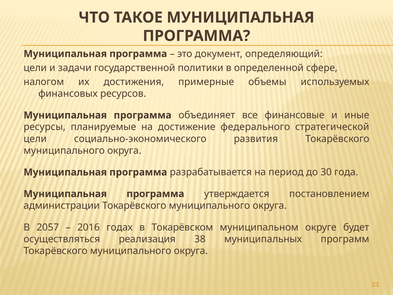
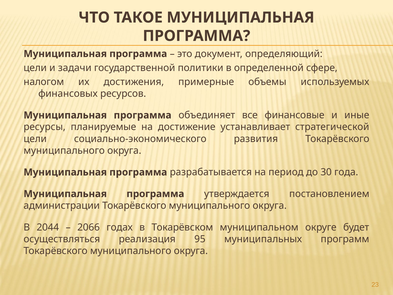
федерального: федерального -> устанавливает (255, 127)
2057: 2057 -> 2044 (48, 227)
2016: 2016 -> 2066 (89, 227)
38: 38 -> 95 (200, 239)
